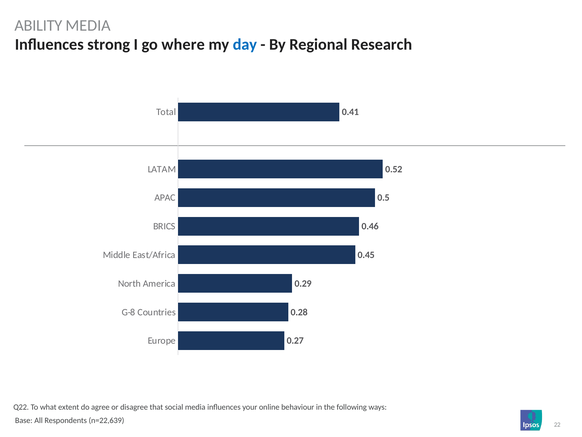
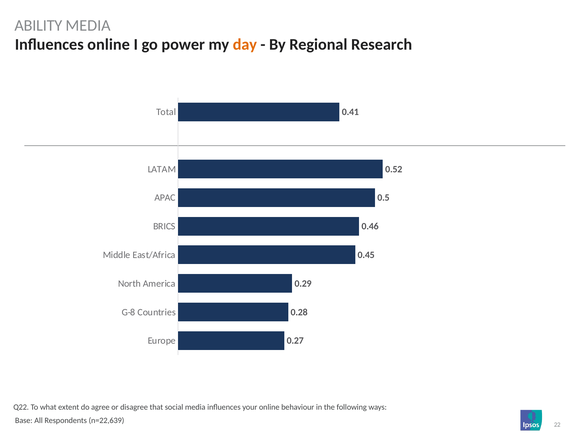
Influences strong: strong -> online (109, 44)
where: where -> power (183, 44)
day colour: blue -> orange (245, 44)
